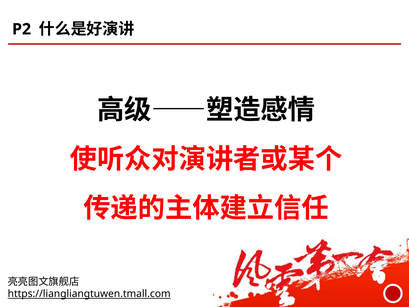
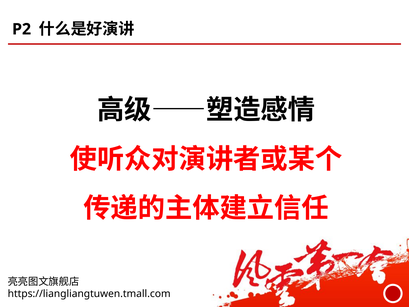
https://liangliangtuwen.tmall.com underline: present -> none (89, 294)
